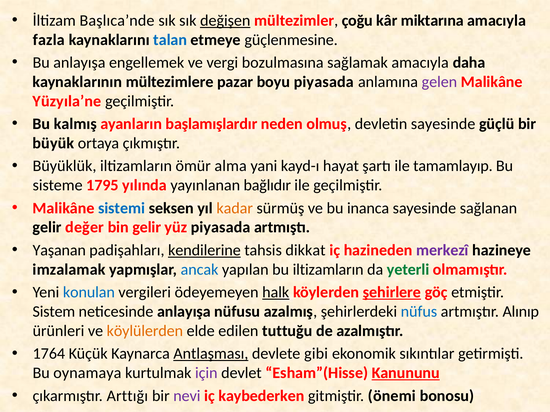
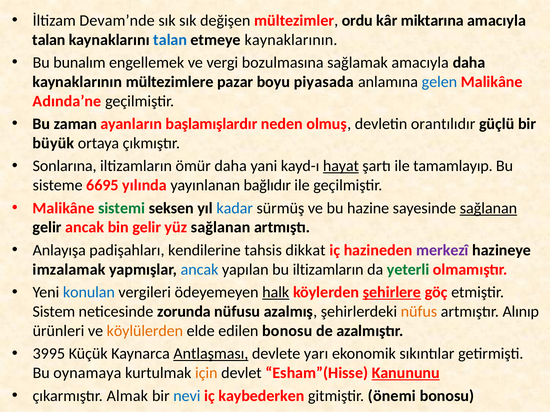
Başlıca’nde: Başlıca’nde -> Devam’nde (117, 21)
değişen underline: present -> none (225, 21)
çoğu: çoğu -> ordu (357, 21)
fazla: fazla -> talan (49, 40)
etmeye güçlenmesine: güçlenmesine -> kaynaklarının (291, 40)
Bu anlayışa: anlayışa -> bunalım (79, 63)
gelen colour: purple -> blue (439, 82)
Yüzyıla’ne: Yüzyıla’ne -> Adında’ne (67, 101)
kalmış: kalmış -> zaman (75, 124)
devletin sayesinde: sayesinde -> orantılıdır (443, 124)
Büyüklük: Büyüklük -> Sonlarına (65, 166)
ömür alma: alma -> daha (231, 166)
hayat underline: none -> present (341, 166)
1795: 1795 -> 6695 (102, 185)
sistemi colour: blue -> green (122, 208)
kadar colour: orange -> blue (235, 208)
inanca: inanca -> hazine (368, 208)
sağlanan underline: none -> present (488, 208)
gelir değer: değer -> ancak (85, 228)
yüz piyasada: piyasada -> sağlanan (221, 228)
Yaşanan: Yaşanan -> Anlayışa (59, 251)
kendilerine underline: present -> none (204, 251)
neticesinde anlayışa: anlayışa -> zorunda (184, 312)
nüfus colour: blue -> orange (419, 312)
edilen tuttuğu: tuttuğu -> bonosu (287, 331)
1764: 1764 -> 3995 (49, 354)
gibi: gibi -> yarı (316, 354)
için colour: purple -> orange (206, 373)
Arttığı: Arttığı -> Almak (127, 396)
nevi colour: purple -> blue (187, 396)
